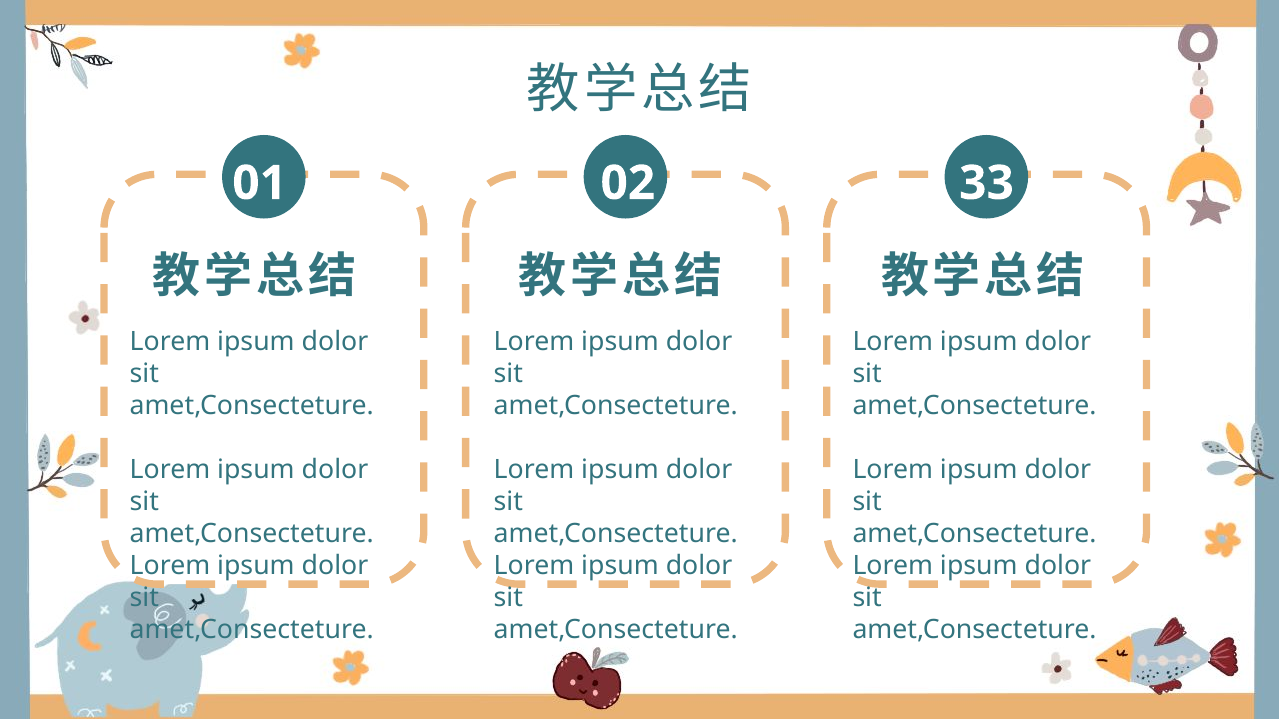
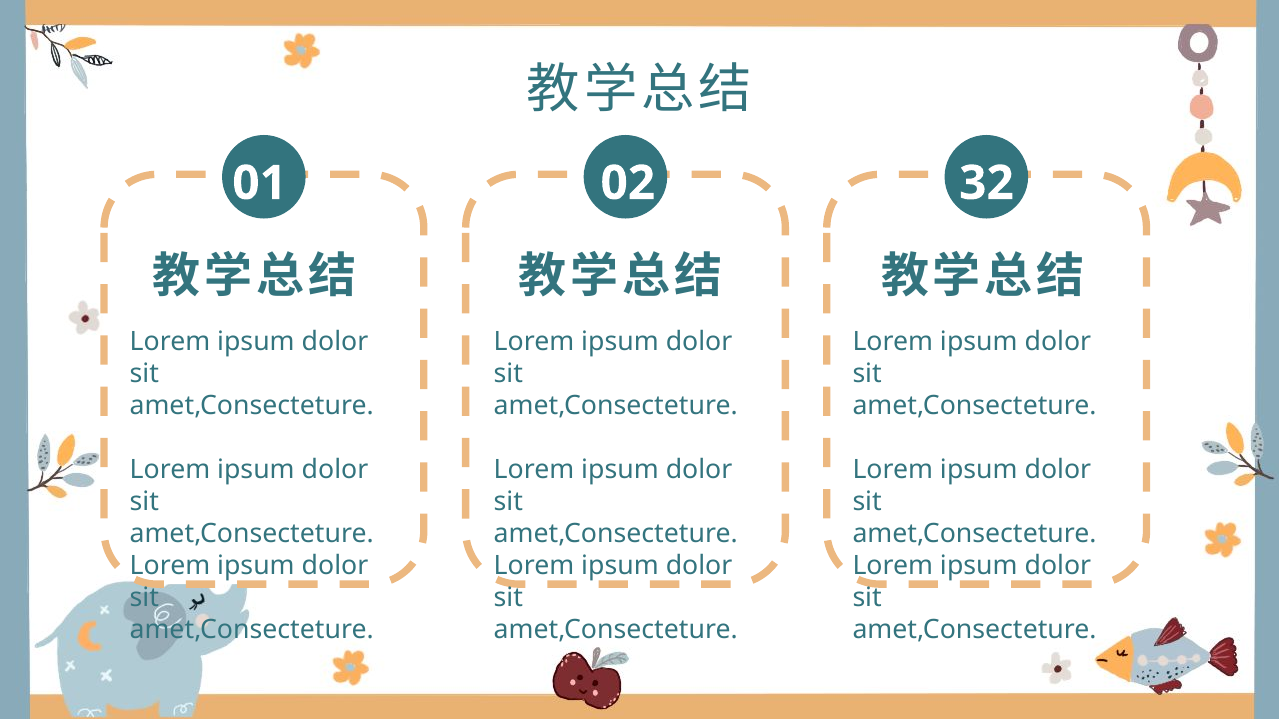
33: 33 -> 32 (987, 183)
